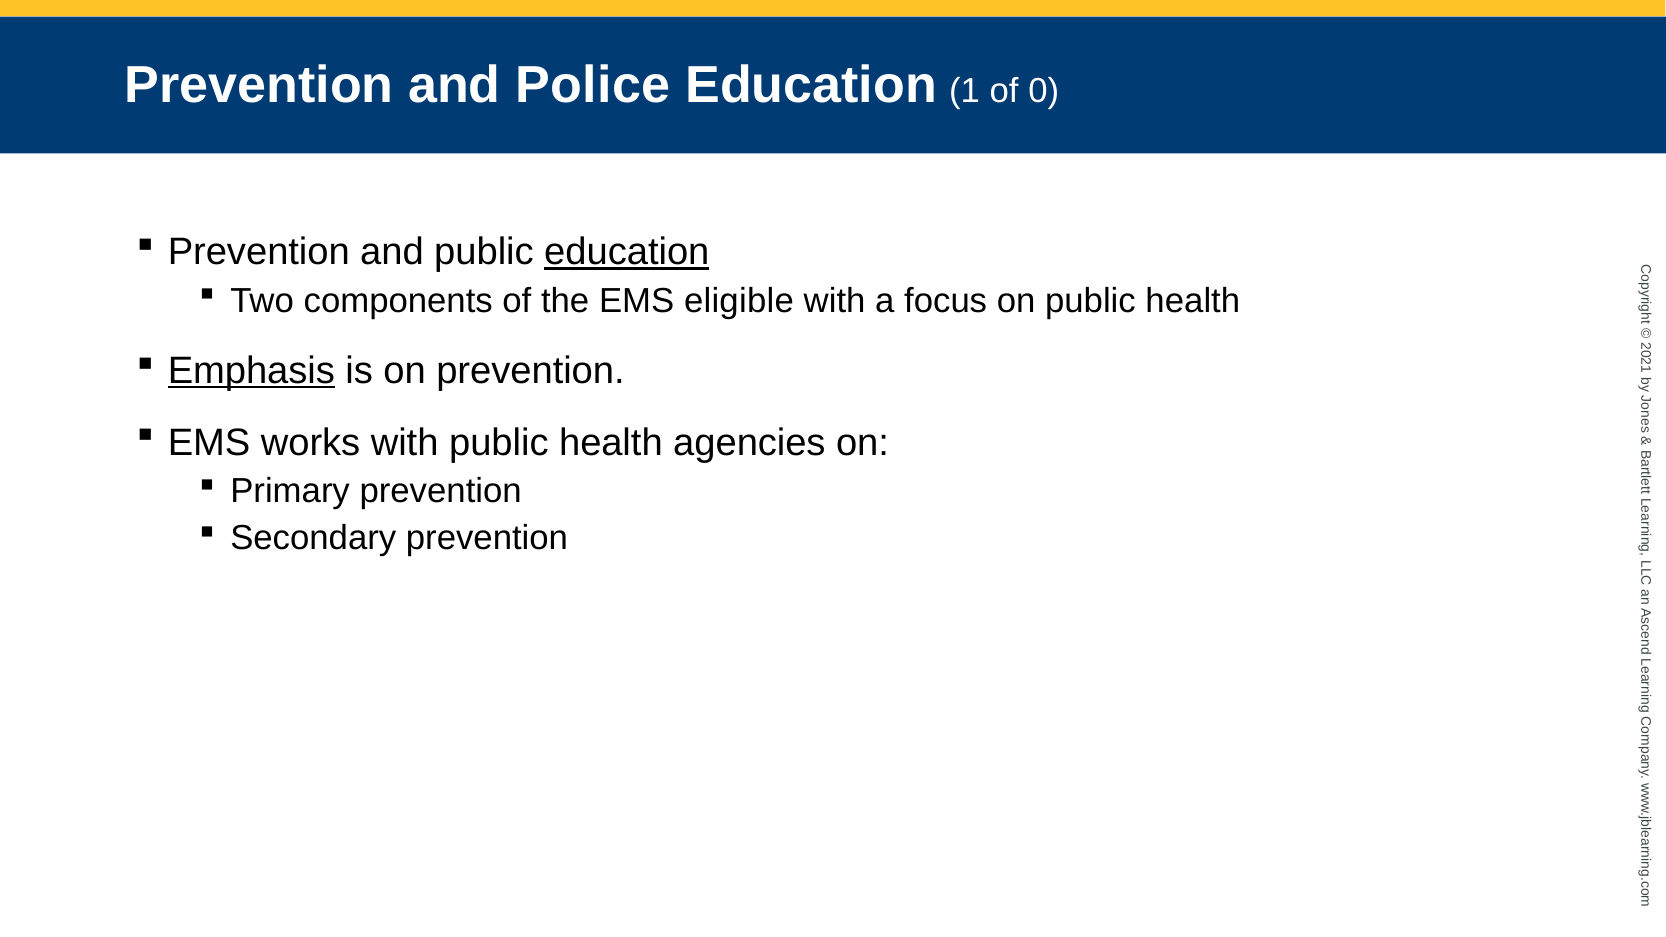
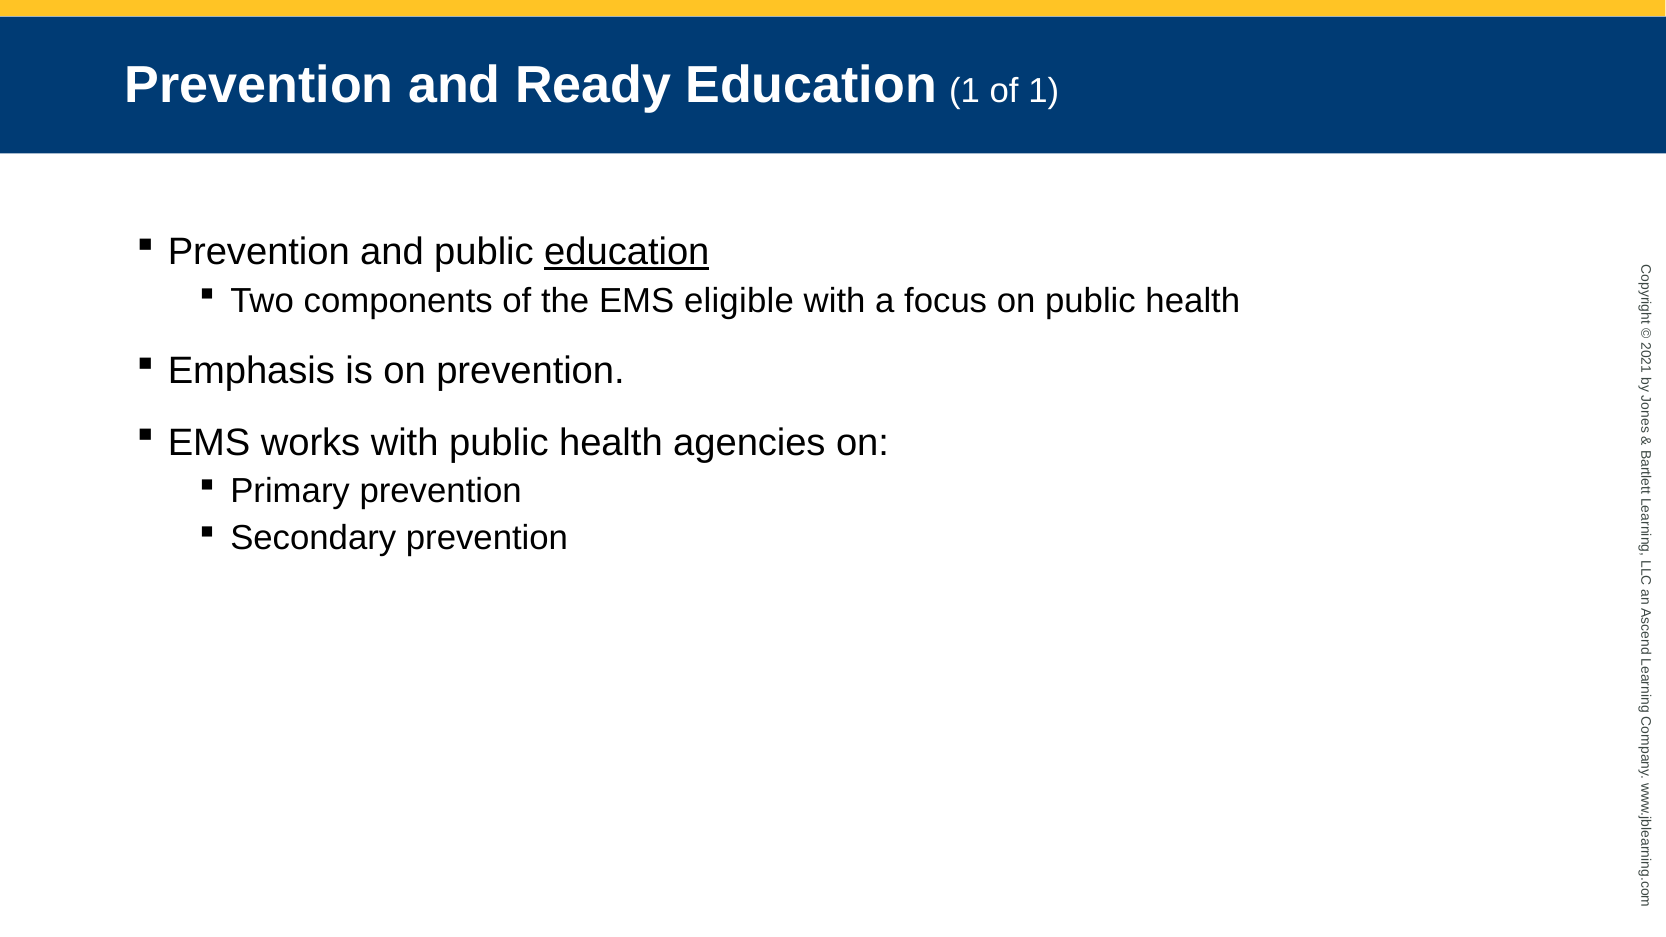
Police: Police -> Ready (593, 86)
of 0: 0 -> 1 (1044, 91)
Emphasis underline: present -> none (251, 371)
